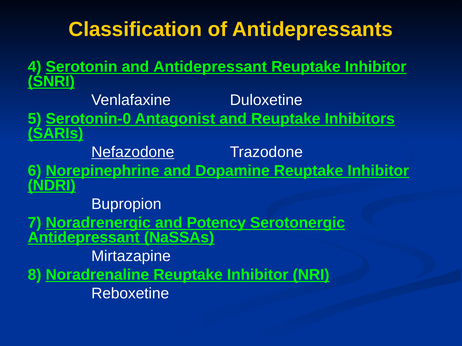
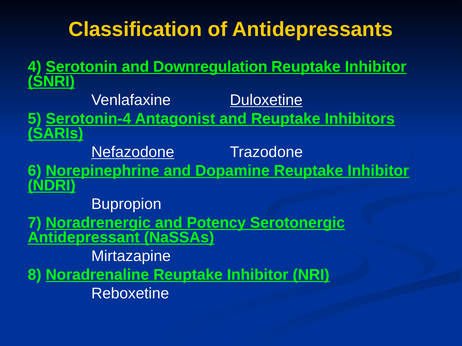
and Antidepressant: Antidepressant -> Downregulation (210, 67)
Duloxetine underline: none -> present (266, 100)
Serotonin-0: Serotonin-0 -> Serotonin-4 (88, 119)
